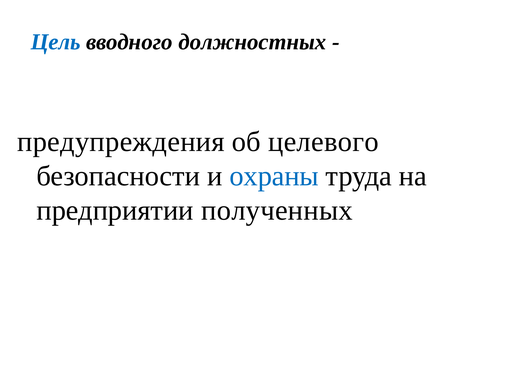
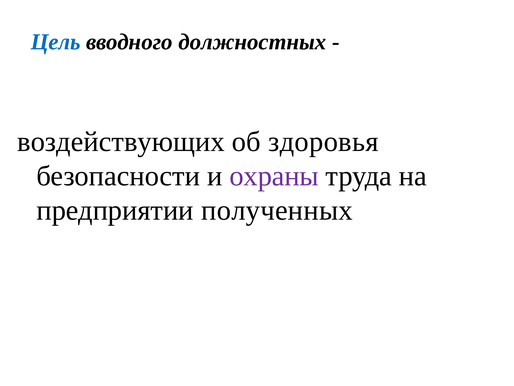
предупреждения: предупреждения -> воздействующих (121, 142)
целевого: целевого -> здоровья (323, 142)
охраны colour: blue -> purple (274, 176)
